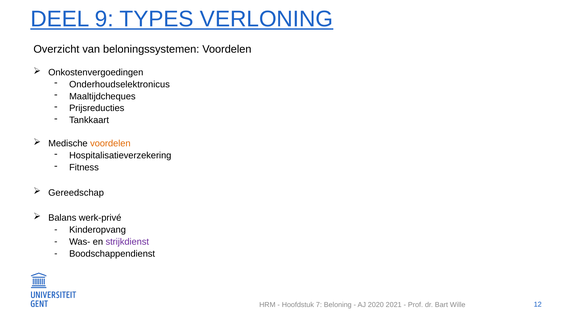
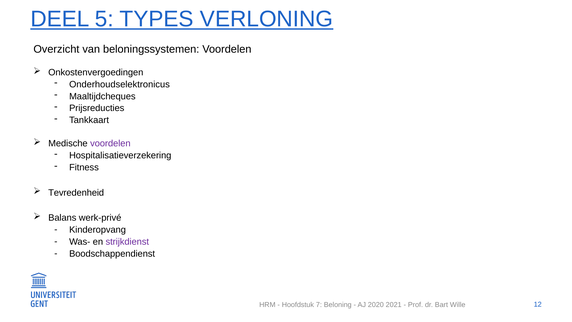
9: 9 -> 5 (104, 19)
voordelen colour: orange -> purple (110, 144)
Gereedschap: Gereedschap -> Tevredenheid (76, 193)
